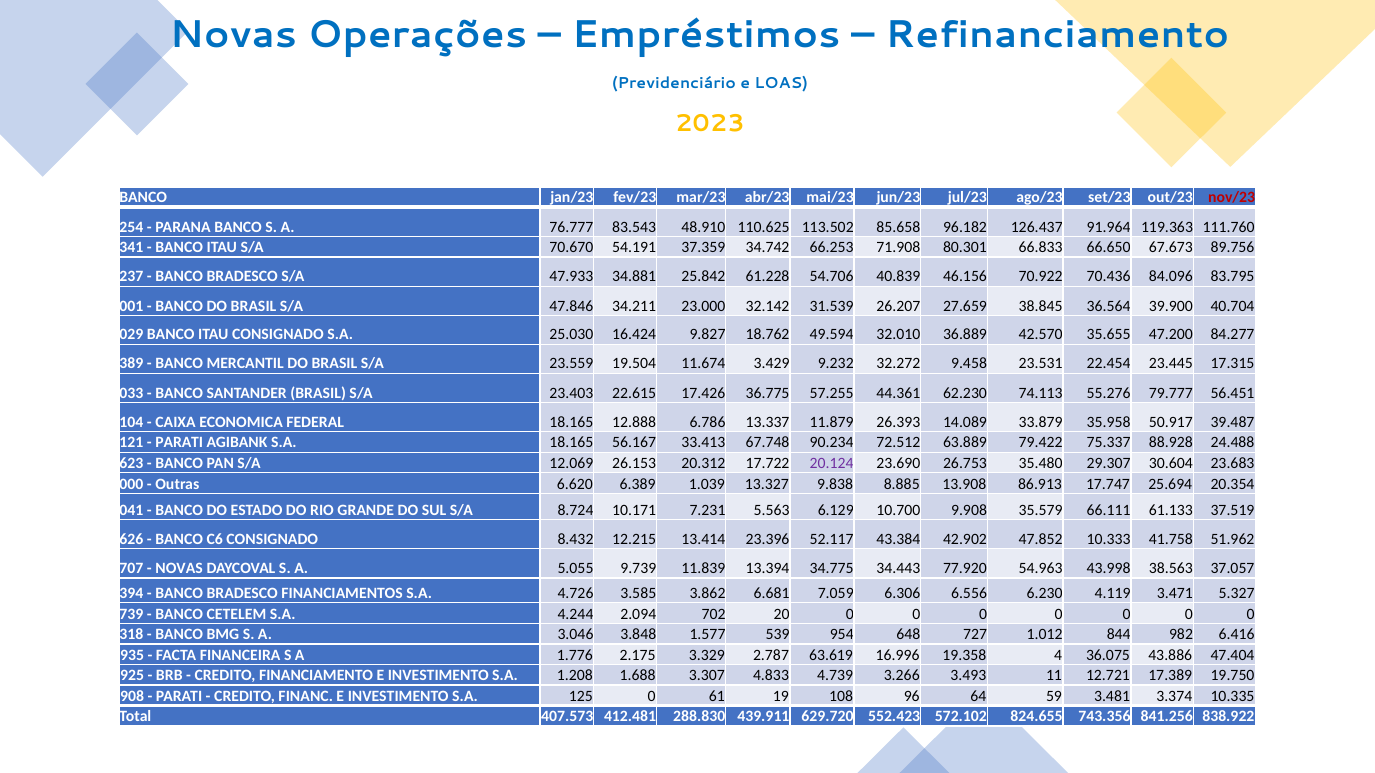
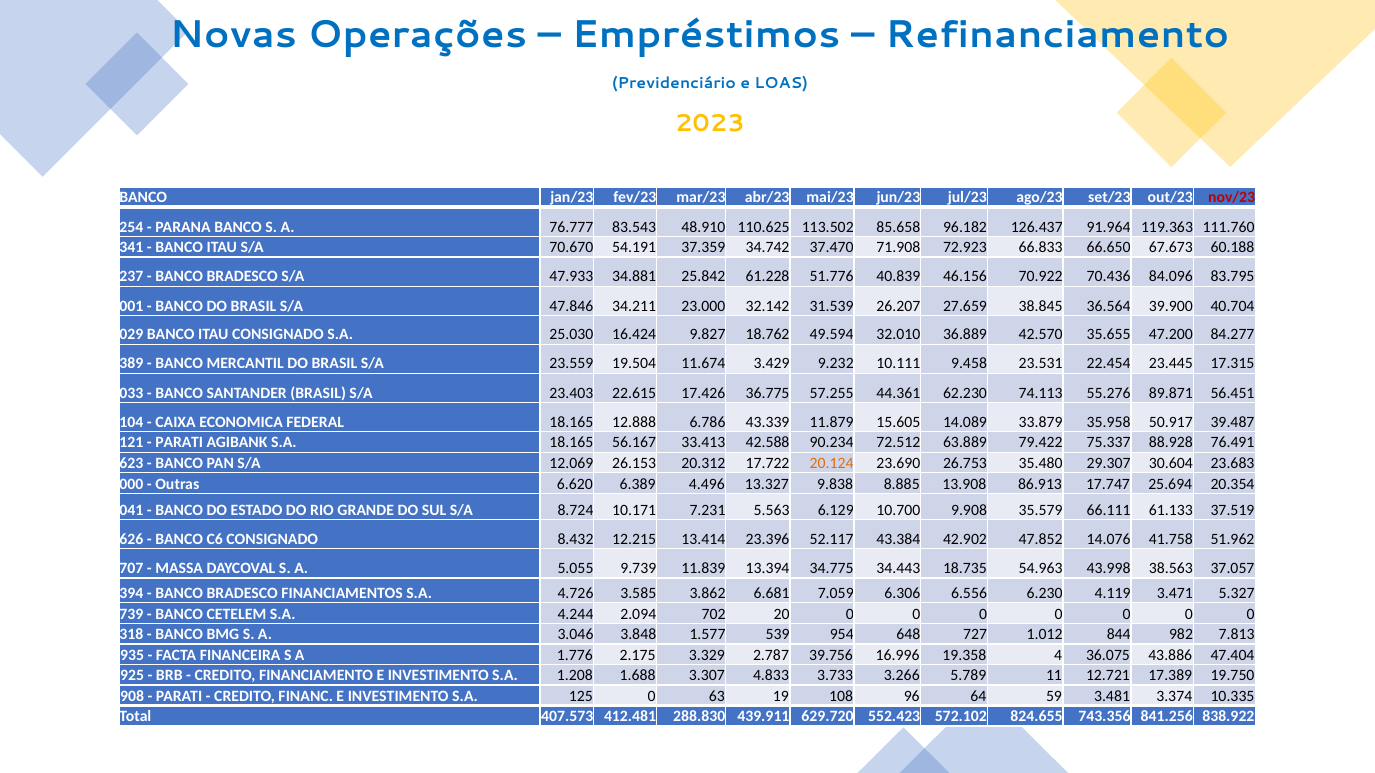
66.253: 66.253 -> 37.470 (832, 248)
80.301: 80.301 -> 72.923 (965, 248)
89.756: 89.756 -> 60.188 (1233, 248)
54.706: 54.706 -> 51.776 (832, 277)
32.272: 32.272 -> 10.111 (898, 364)
79.777: 79.777 -> 89.871 (1171, 393)
13.337: 13.337 -> 43.339 (768, 422)
26.393: 26.393 -> 15.605 (898, 422)
67.748: 67.748 -> 42.588 (768, 443)
24.488: 24.488 -> 76.491 (1233, 443)
20.124 colour: purple -> orange (832, 464)
1.039: 1.039 -> 4.496 (707, 484)
10.333: 10.333 -> 14.076 (1109, 540)
NOVAS: NOVAS -> MASSA (179, 569)
77.920: 77.920 -> 18.735 (965, 569)
6.416: 6.416 -> 7.813 (1237, 635)
63.619: 63.619 -> 39.756 (831, 655)
4.739: 4.739 -> 3.733 (835, 676)
3.493: 3.493 -> 5.789 (968, 676)
61: 61 -> 63 (717, 696)
